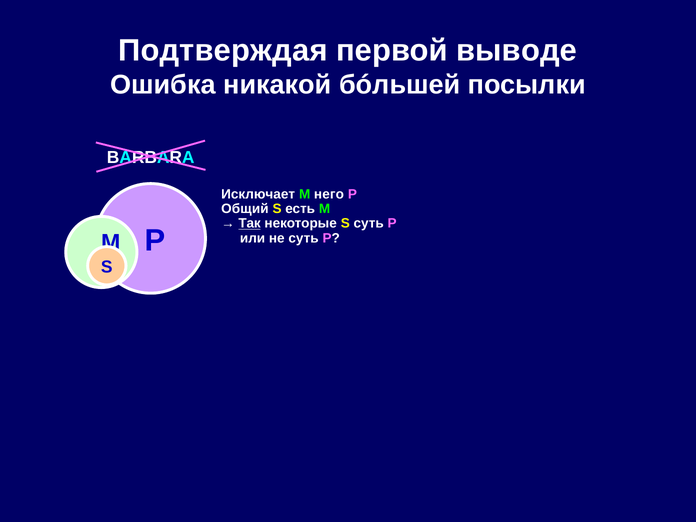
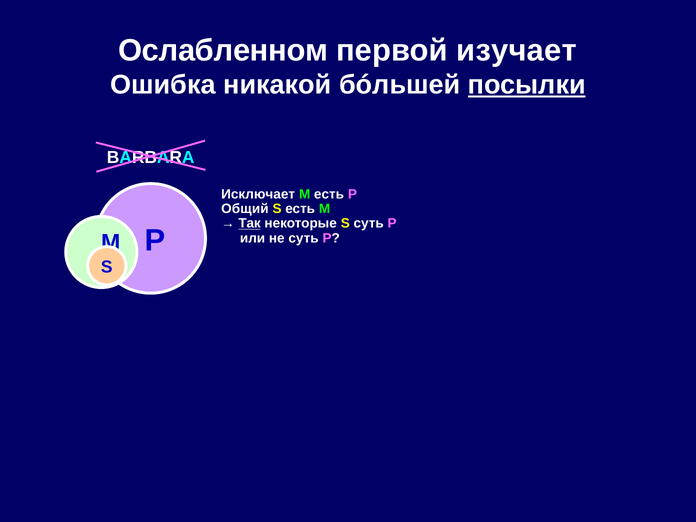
Подтверждая: Подтверждая -> Ослабленном (223, 50)
выводе: выводе -> изучает (517, 50)
посылки underline: none -> present (527, 85)
M него: него -> есть (329, 194)
